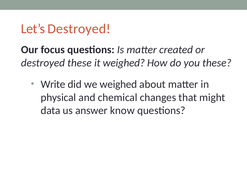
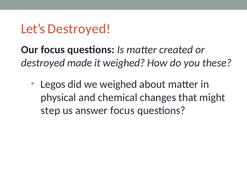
destroyed these: these -> made (80, 63)
Write: Write -> Legos (53, 84)
data: data -> step (50, 111)
answer know: know -> focus (122, 111)
